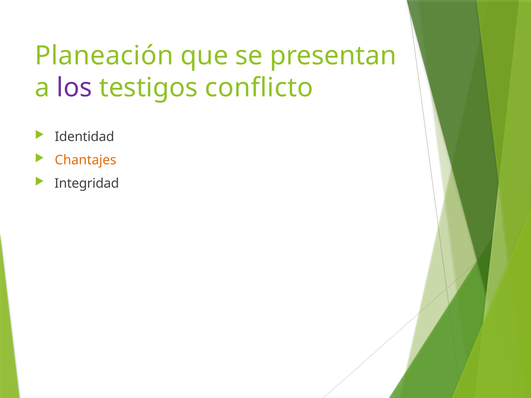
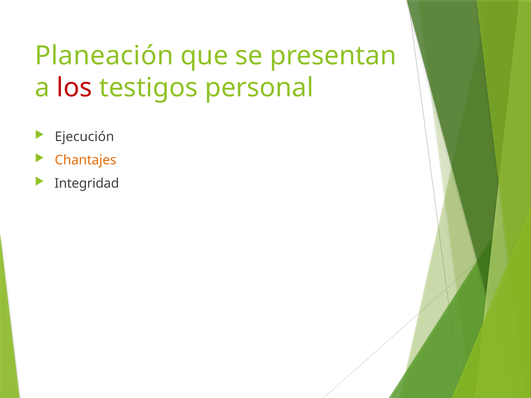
los colour: purple -> red (74, 88)
conflicto: conflicto -> personal (259, 88)
Identidad: Identidad -> Ejecución (84, 137)
